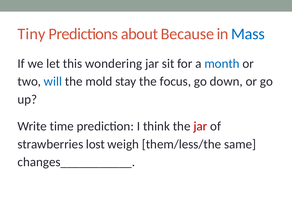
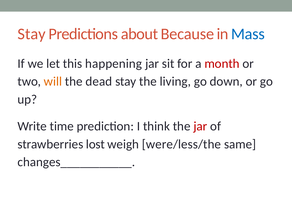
Tiny: Tiny -> Stay (32, 34)
wondering: wondering -> happening (114, 64)
month colour: blue -> red (222, 64)
will colour: blue -> orange (53, 82)
mold: mold -> dead (99, 82)
focus: focus -> living (175, 82)
them/less/the: them/less/the -> were/less/the (181, 144)
